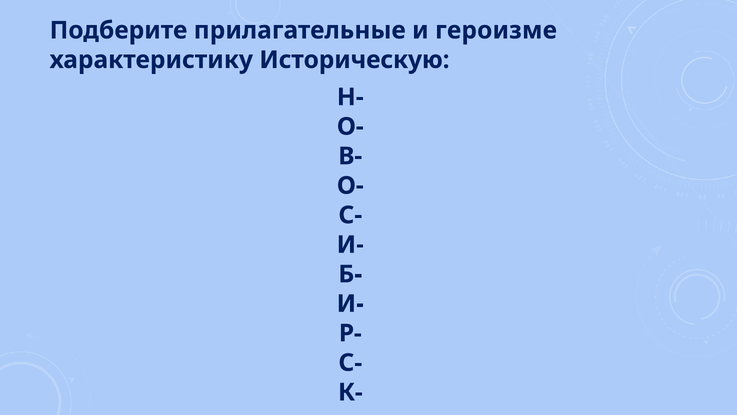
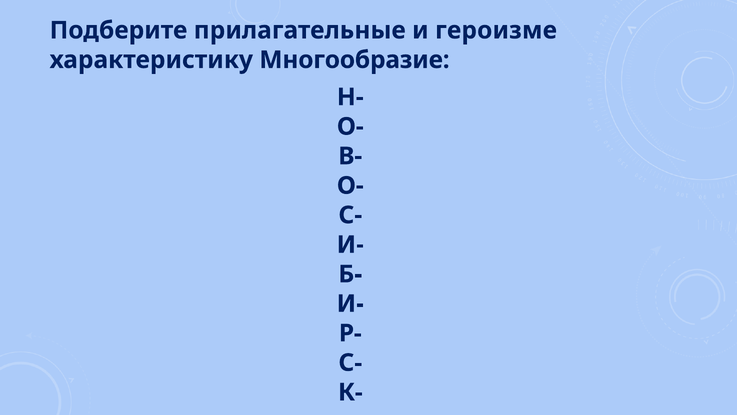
Историческую: Историческую -> Многообразие (354, 60)
